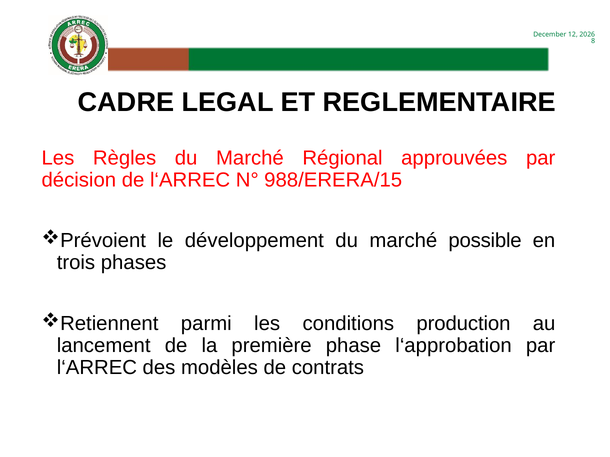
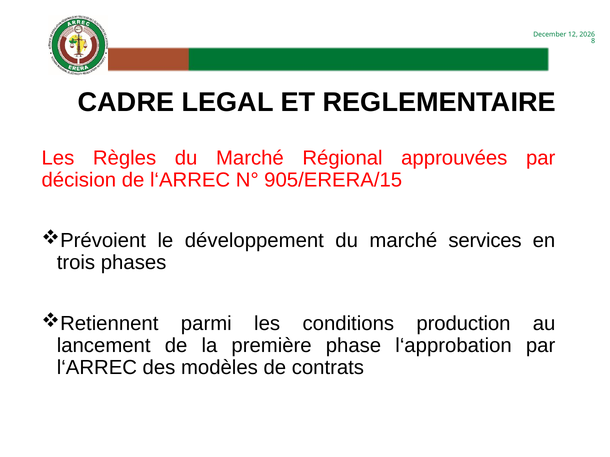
988/ERERA/15: 988/ERERA/15 -> 905/ERERA/15 (333, 180)
possible: possible -> services (485, 241)
